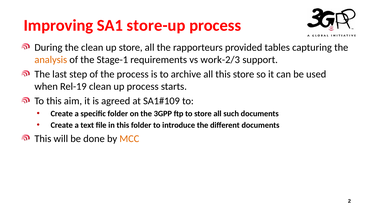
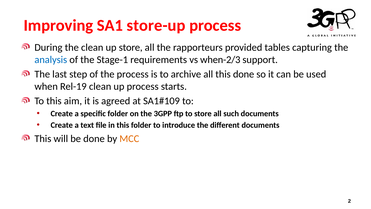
analysis colour: orange -> blue (51, 60)
work-2/3: work-2/3 -> when-2/3 (220, 60)
this store: store -> done (244, 74)
